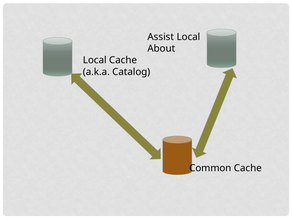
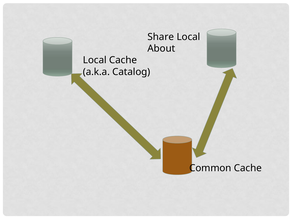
Assist: Assist -> Share (161, 37)
